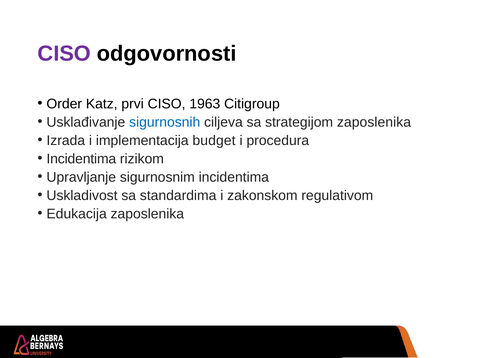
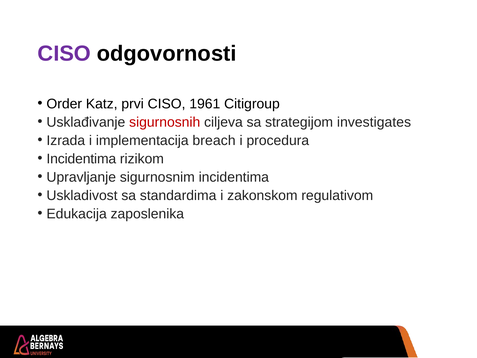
1963: 1963 -> 1961 (205, 104)
sigurnosnih colour: blue -> red (165, 122)
strategijom zaposlenika: zaposlenika -> investigates (374, 122)
budget: budget -> breach (214, 140)
